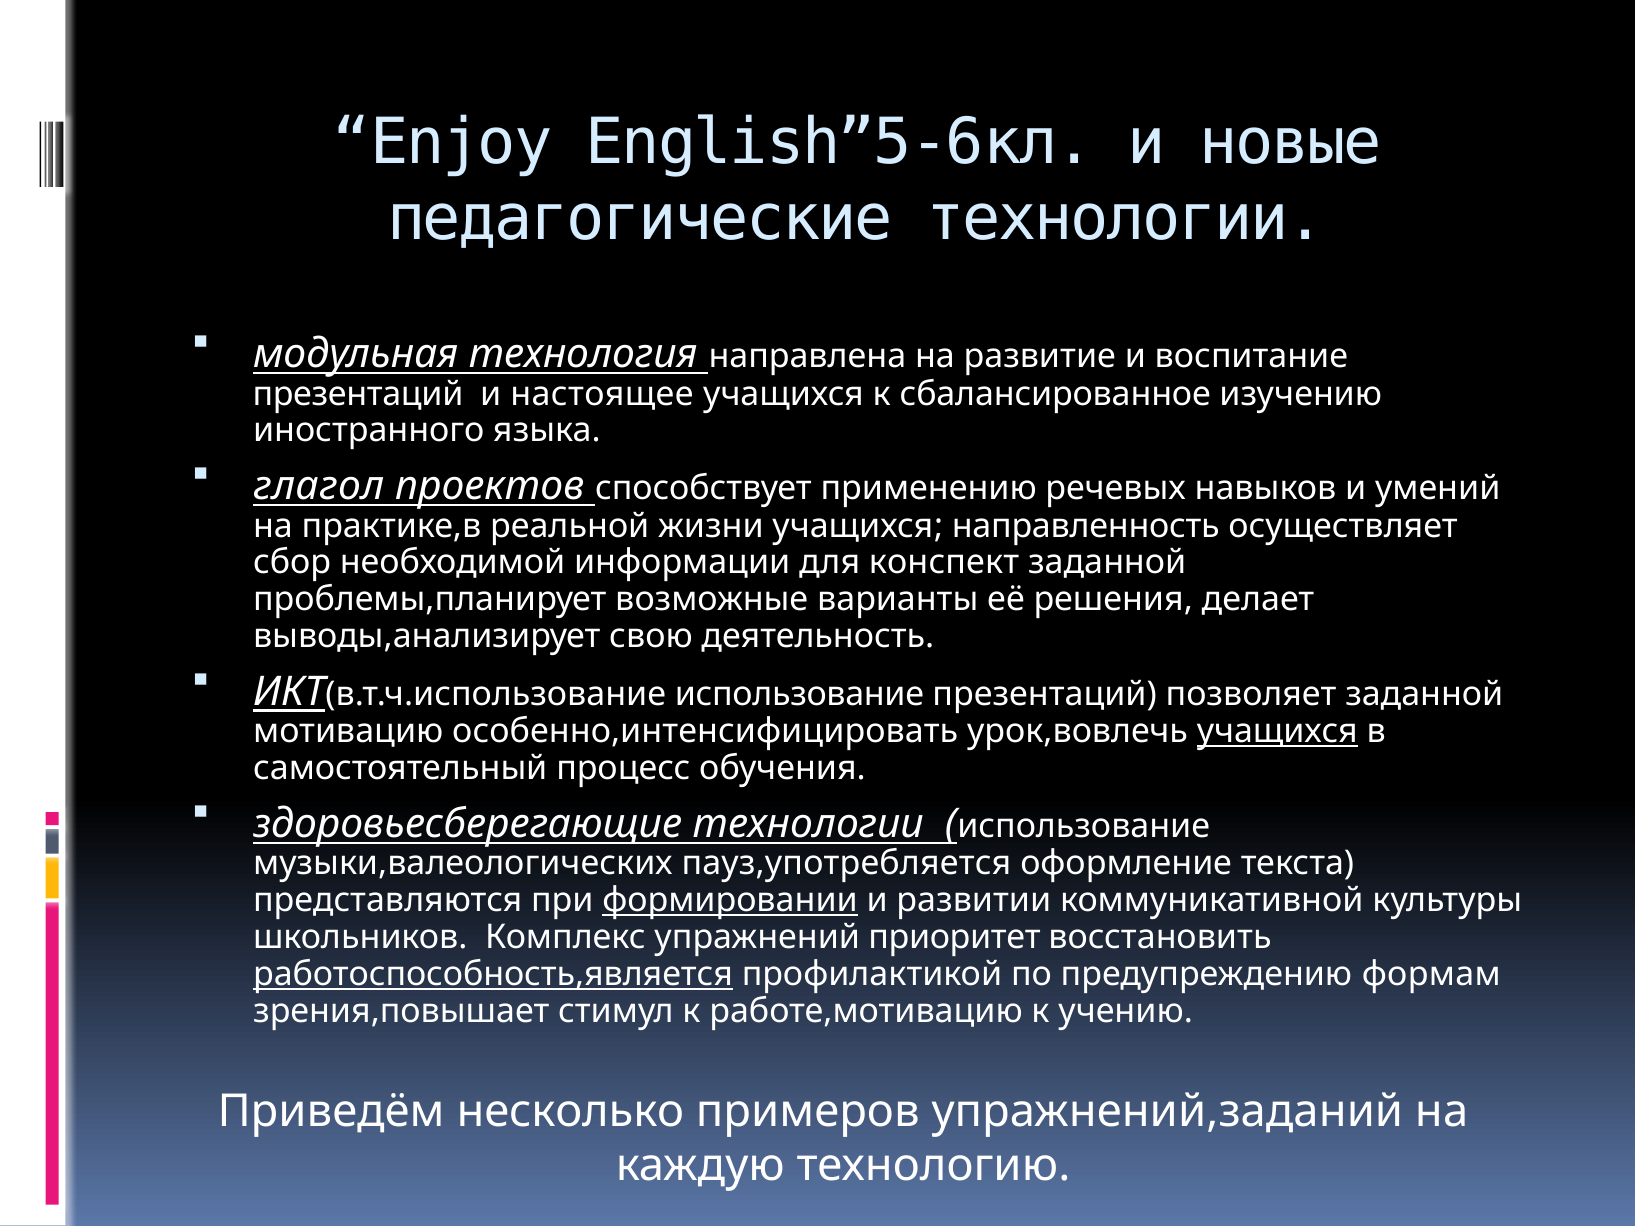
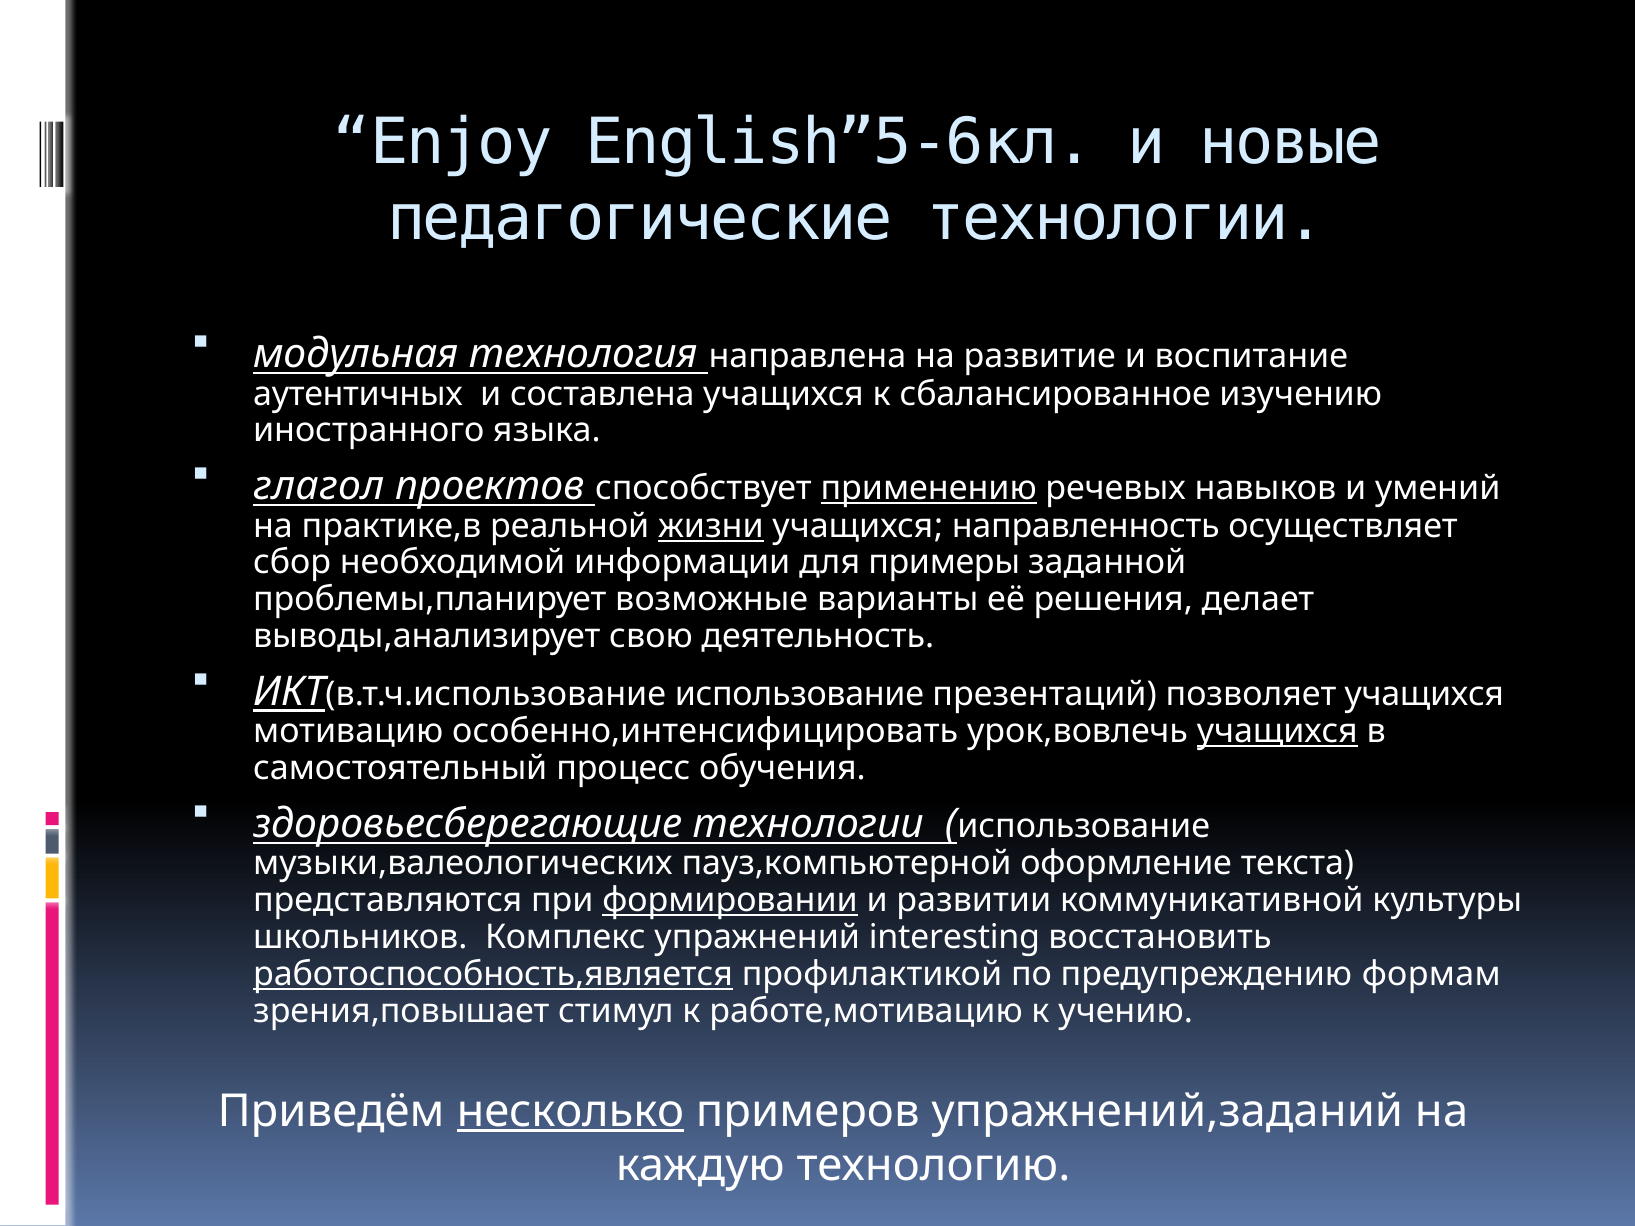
презентаций: презентаций -> аутентичных (358, 394)
настоящее: настоящее -> составлена (602, 394)
применению underline: none -> present (929, 489)
жизни underline: none -> present (711, 526)
конспект: конспект -> примеры (944, 563)
позволяет заданной: заданной -> учащихся (1424, 694)
пауз,употребляется: пауз,употребляется -> пауз,компьютерной (847, 864)
приоритет: приоритет -> interesting (954, 937)
несколько underline: none -> present (570, 1111)
